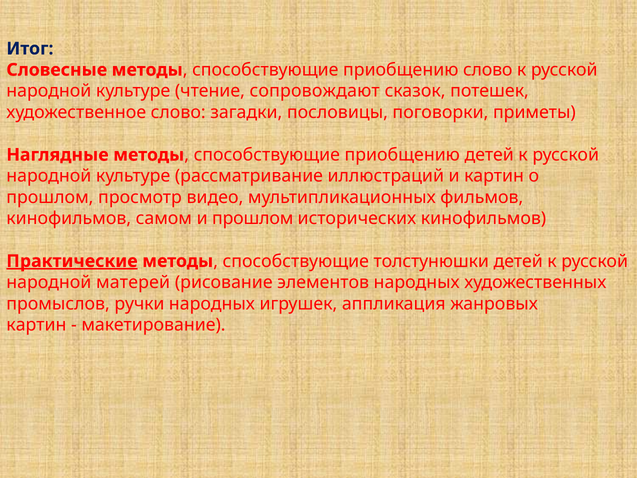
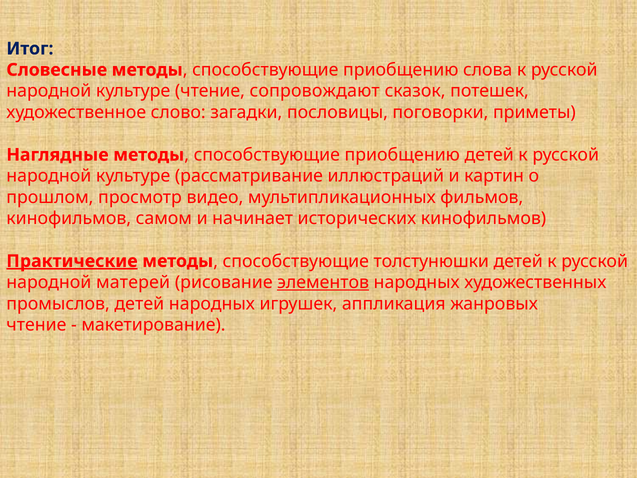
приобщению слово: слово -> слова (488, 70)
и прошлом: прошлом -> начинает (253, 219)
элементов underline: none -> present (323, 282)
промыслов ручки: ручки -> детей (139, 304)
картин: картин -> чтение (36, 325)
